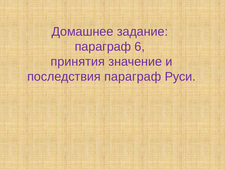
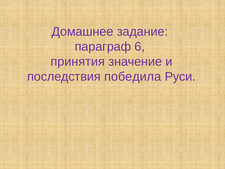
последствия параграф: параграф -> победила (133, 77)
